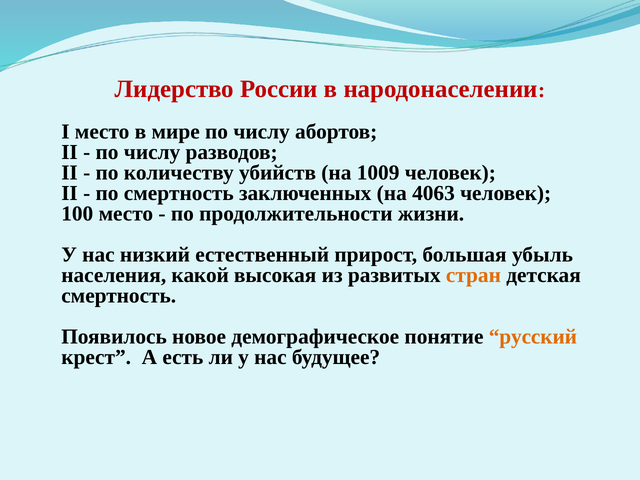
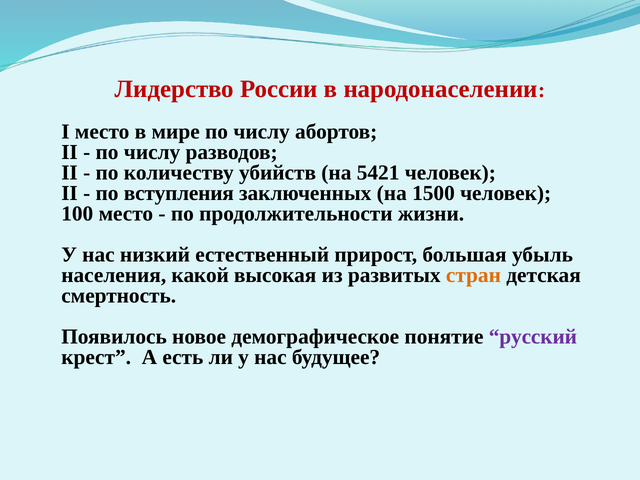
1009: 1009 -> 5421 (378, 173)
по смертность: смертность -> вступления (179, 193)
4063: 4063 -> 1500 (433, 193)
русский colour: orange -> purple (533, 337)
